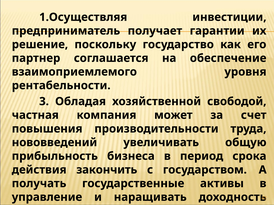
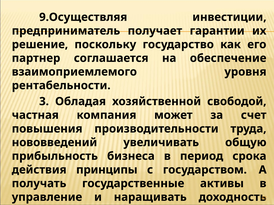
1.Осуществляя: 1.Осуществляя -> 9.Осуществляя (83, 17)
закончить: закончить -> принципы (107, 170)
